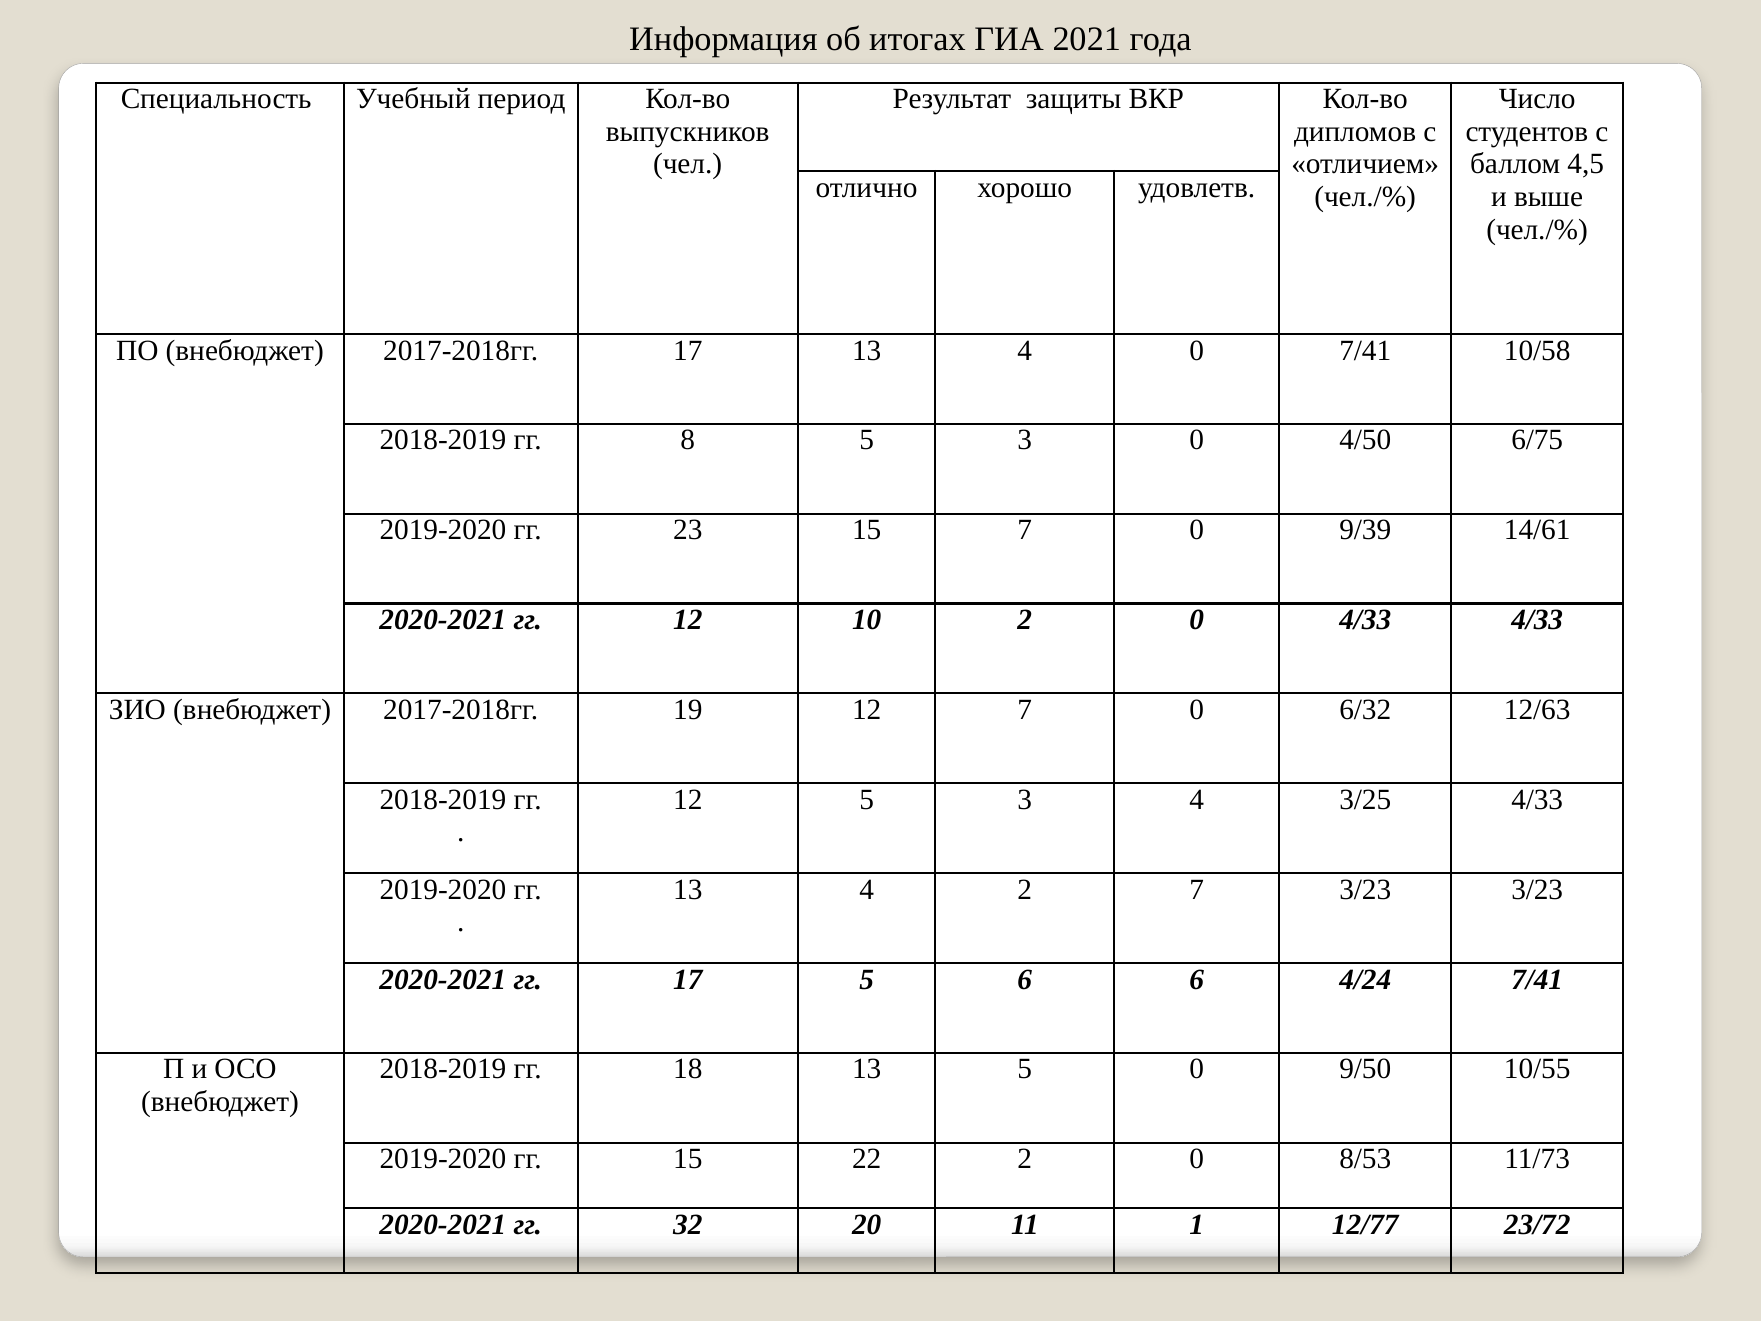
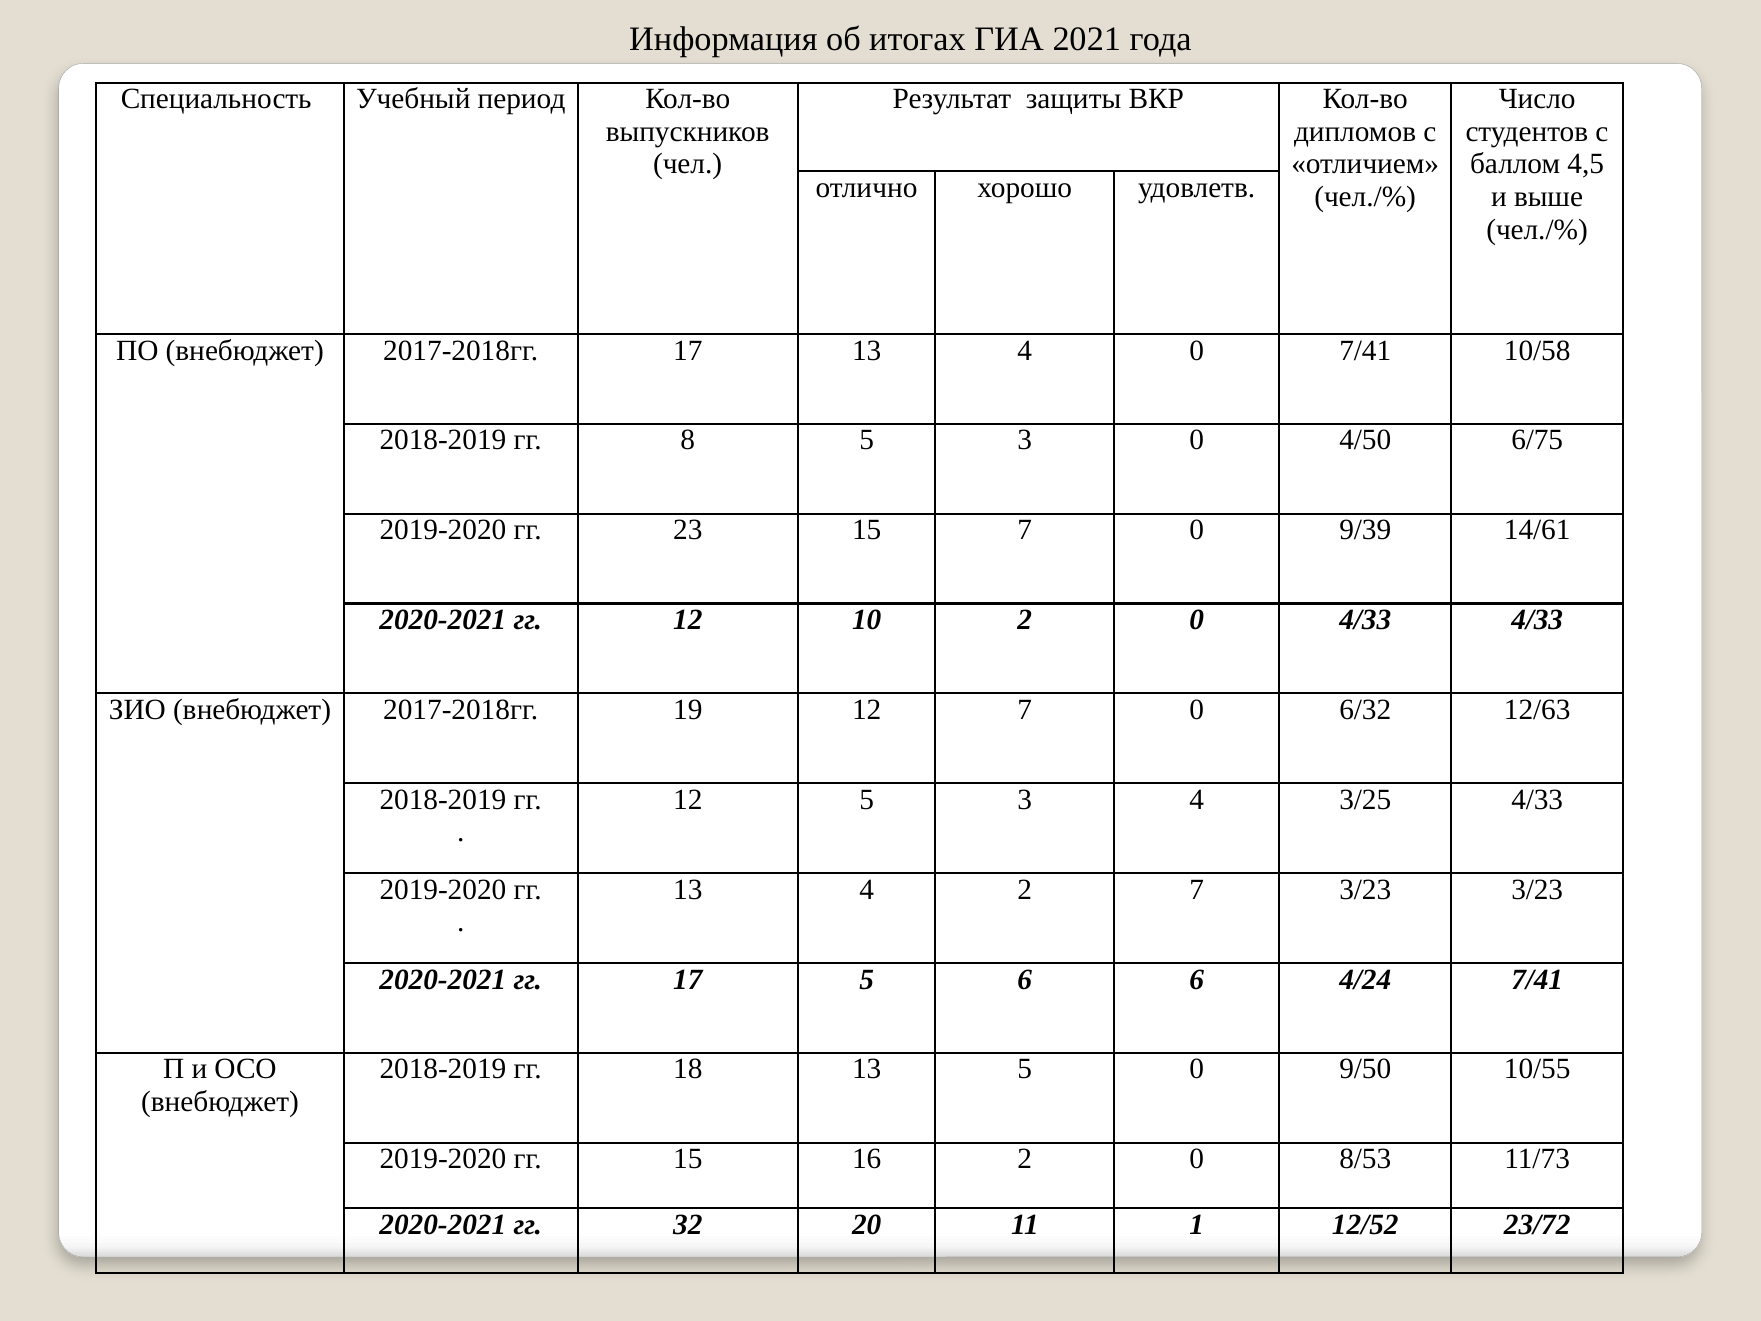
22: 22 -> 16 (867, 1159)
12/77: 12/77 -> 12/52 (1365, 1224)
